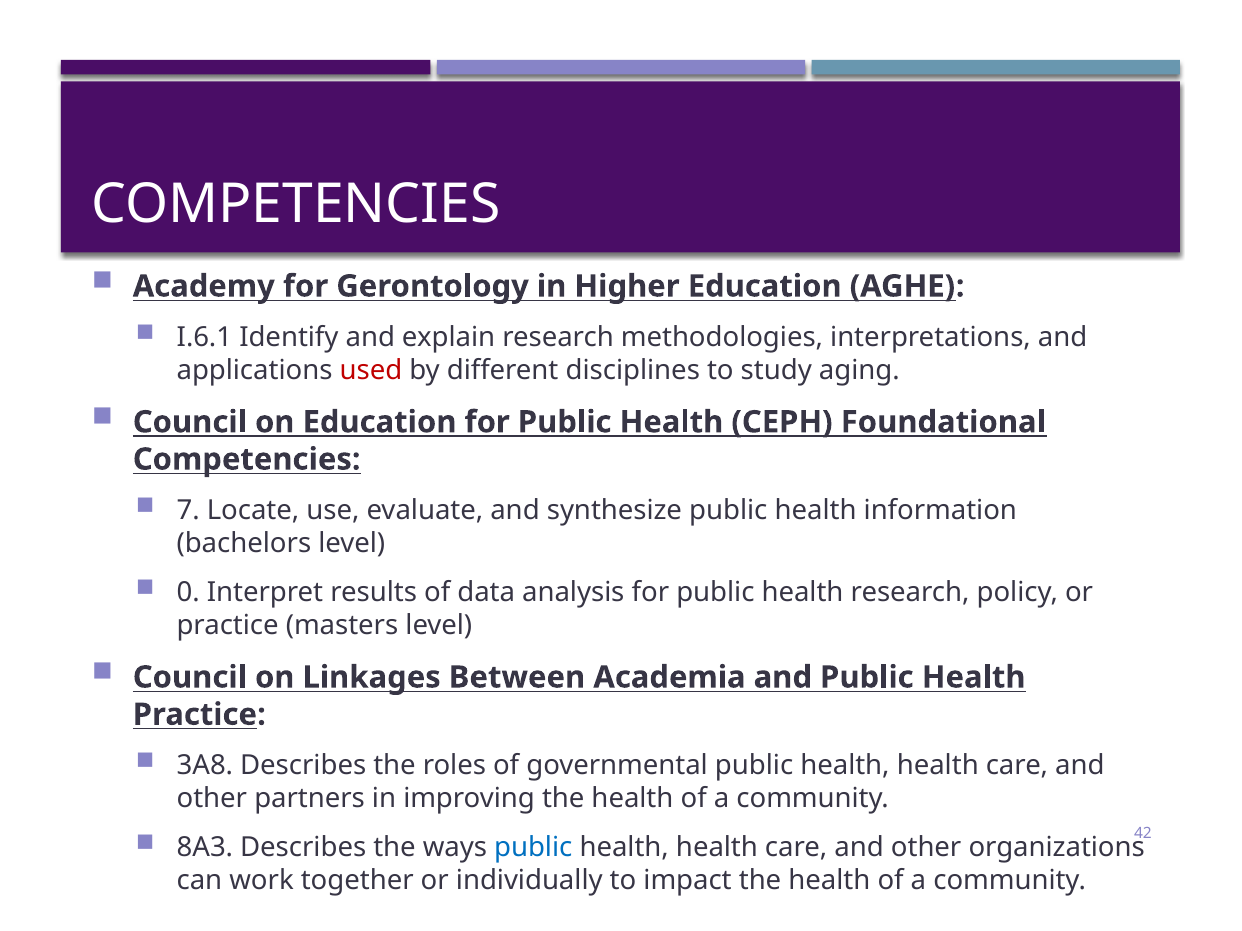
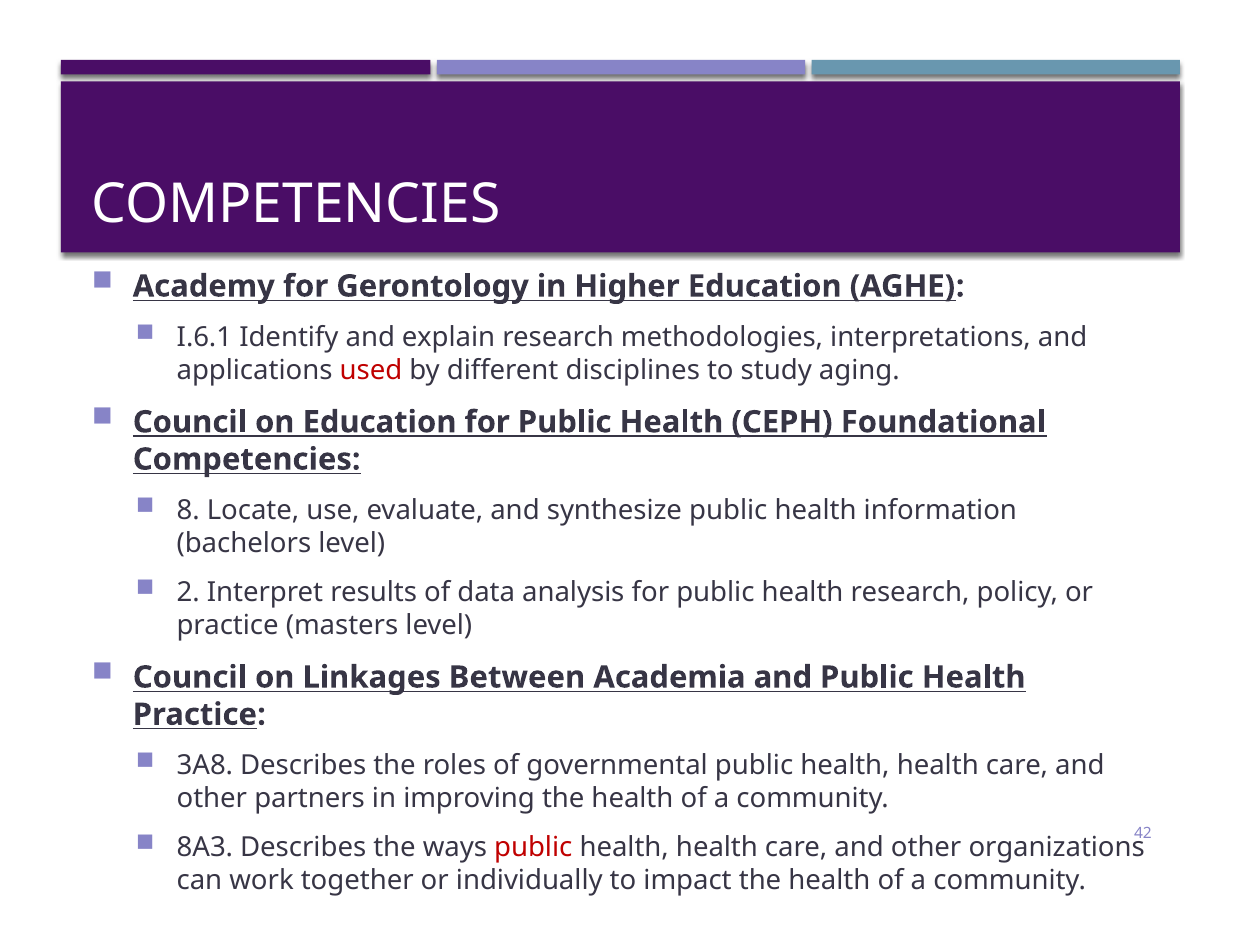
7: 7 -> 8 (188, 510)
0: 0 -> 2 (188, 593)
public colour: blue -> red (533, 848)
